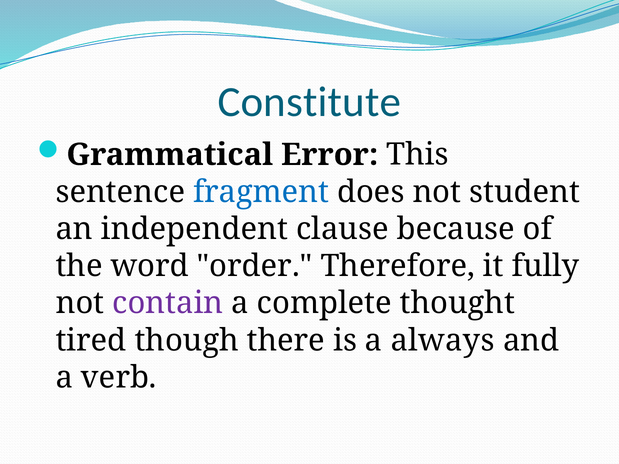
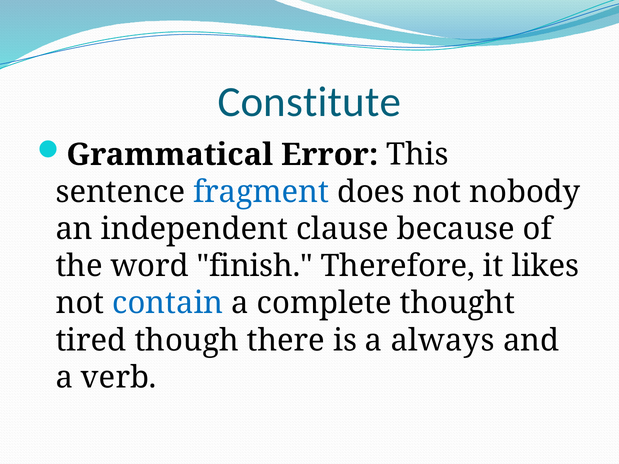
student: student -> nobody (525, 192)
order: order -> finish (255, 266)
fully: fully -> likes (545, 266)
contain colour: purple -> blue (168, 303)
